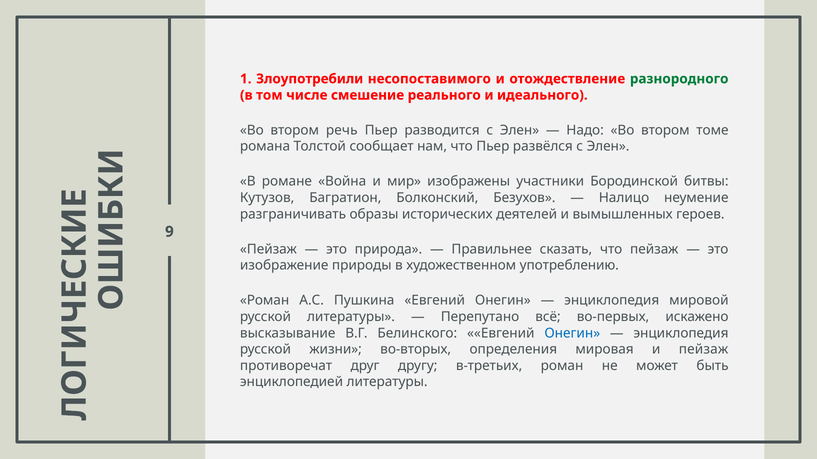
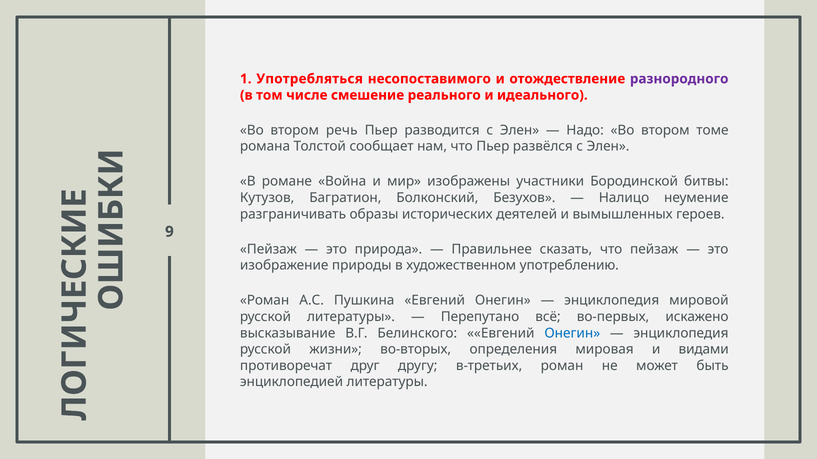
Злоупотребили: Злоупотребили -> Употребляться (310, 79)
разнородного colour: green -> purple (679, 79)
и пейзаж: пейзаж -> видами (704, 350)
